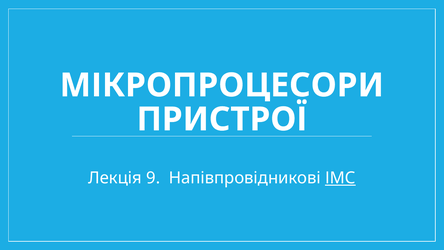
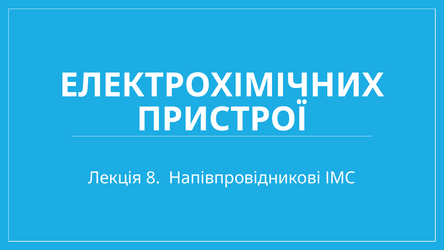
МІКРОПРОЦЕСОРИ: МІКРОПРОЦЕСОРИ -> ЕЛЕКТРОХІМІЧНИХ (222, 85)
9: 9 -> 8 (153, 178)
ІМС underline: present -> none (340, 178)
